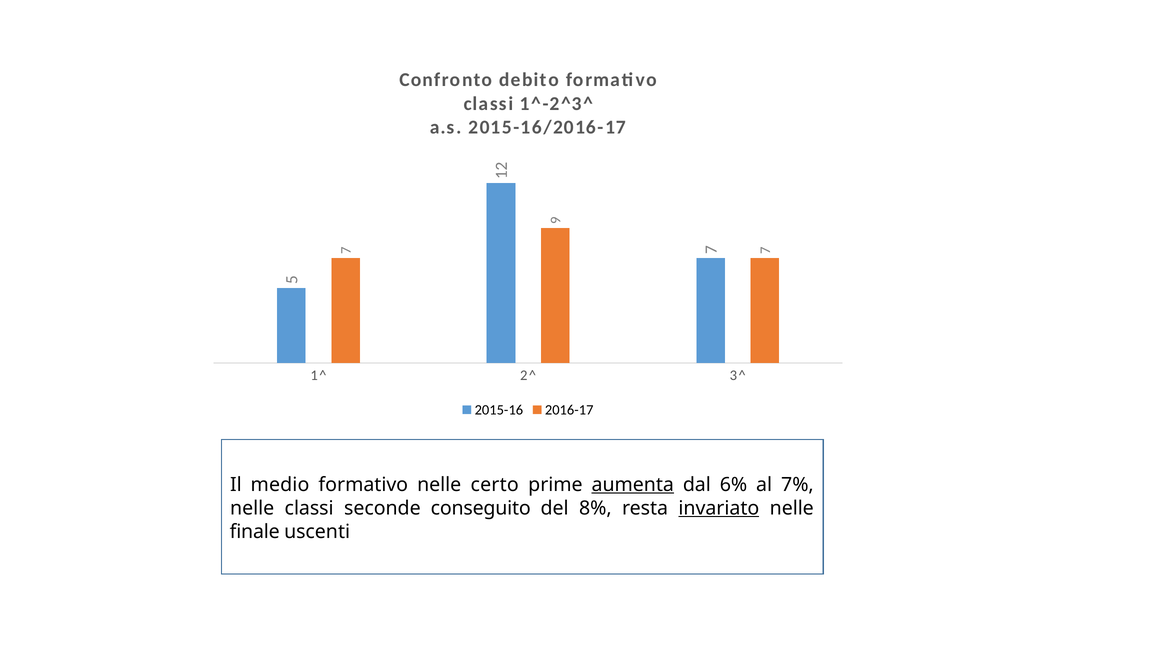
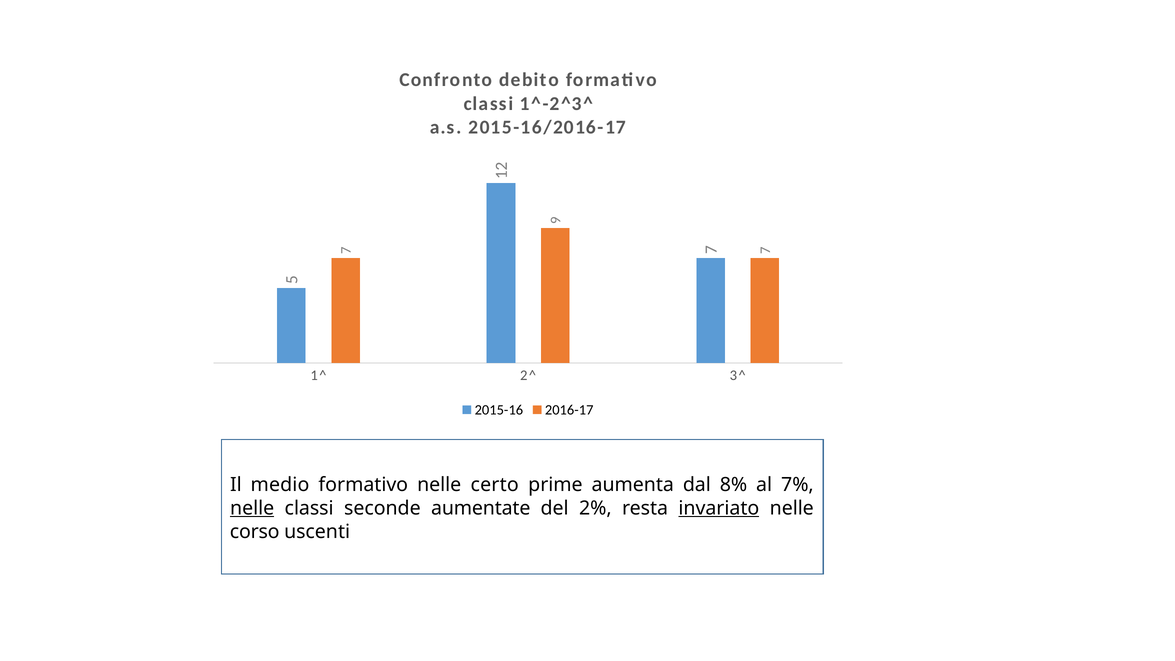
aumenta underline: present -> none (633, 485)
6%: 6% -> 8% (734, 485)
nelle underline: none -> present (252, 508)
conseguito: conseguito -> aumentate (481, 508)
8%: 8% -> 2% (595, 508)
finale: finale -> corso (255, 532)
